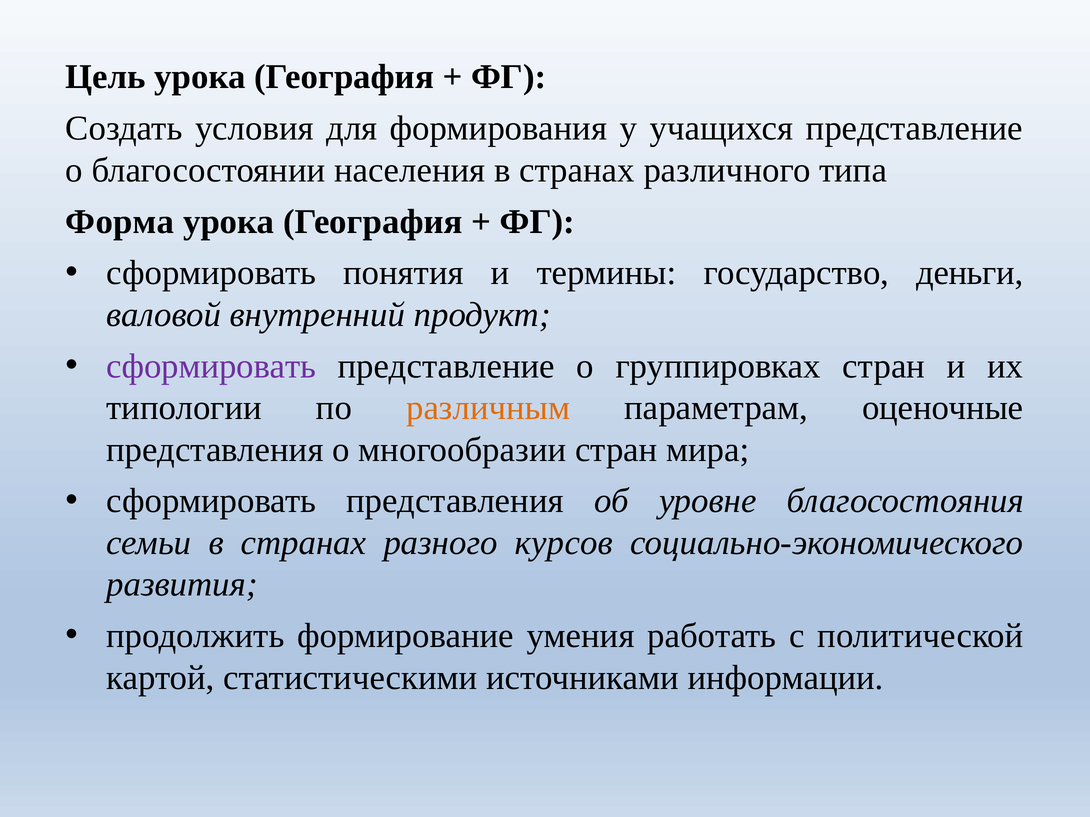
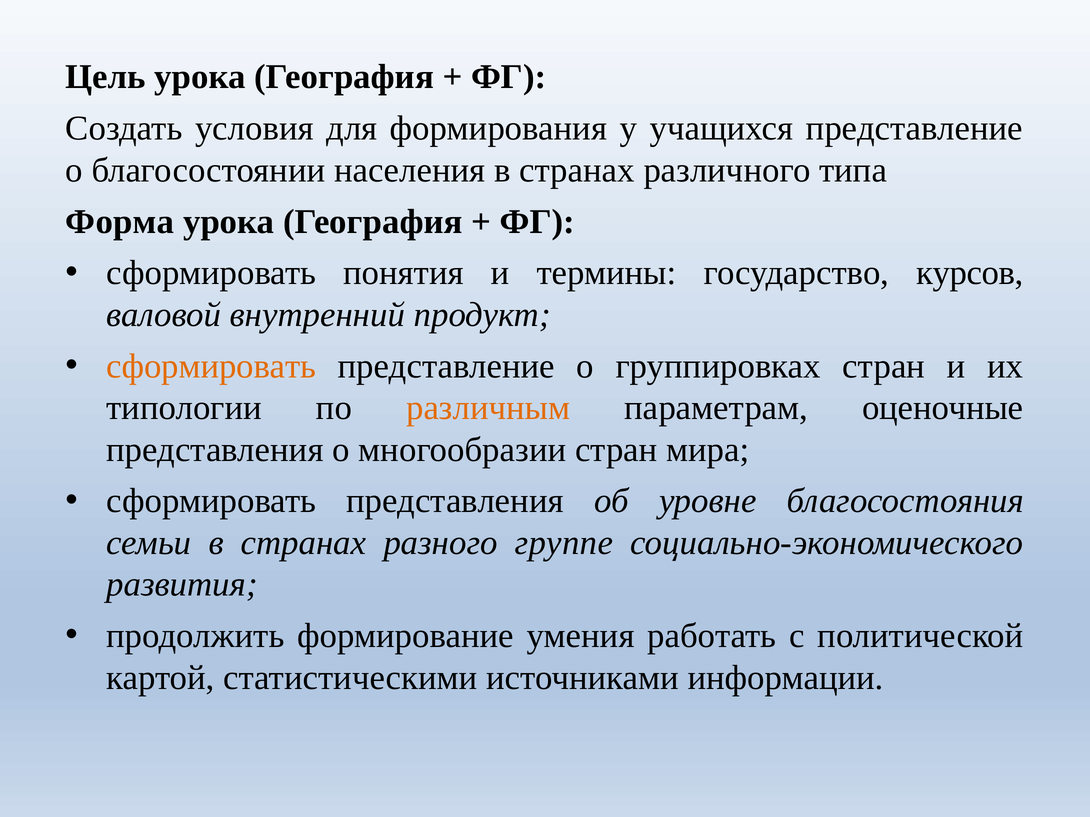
деньги: деньги -> курсов (970, 273)
сформировать colour: purple -> orange (211, 366)
курсов: курсов -> группе (564, 543)
